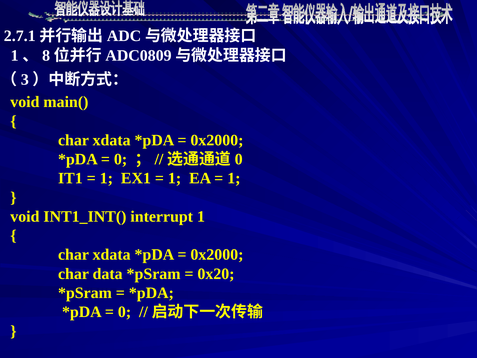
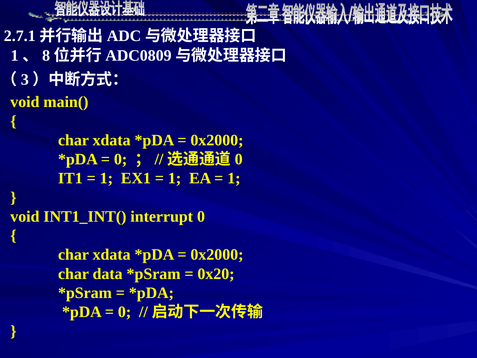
interrupt 1: 1 -> 0 (201, 216)
